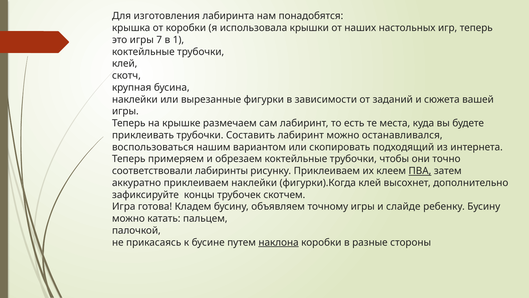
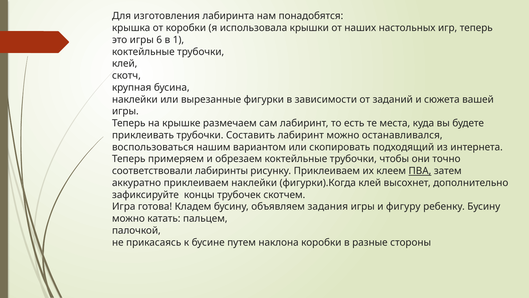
7: 7 -> 6 (159, 40)
точному: точному -> задания (328, 206)
слайде: слайде -> фигуру (403, 206)
наклона underline: present -> none (279, 242)
